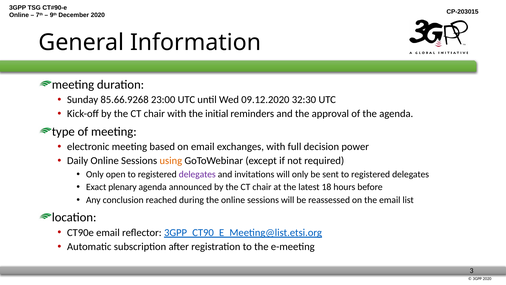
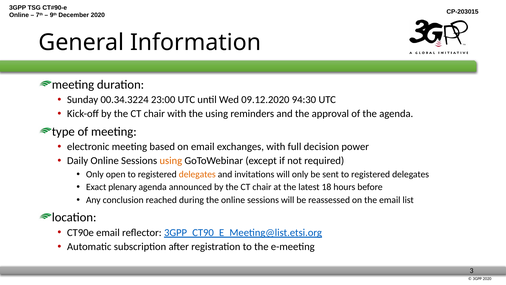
85.66.9268: 85.66.9268 -> 00.34.3224 (125, 100)
32:30: 32:30 -> 94:30 (304, 100)
the initial: initial -> using (217, 114)
delegates colour: purple -> orange (197, 174)
